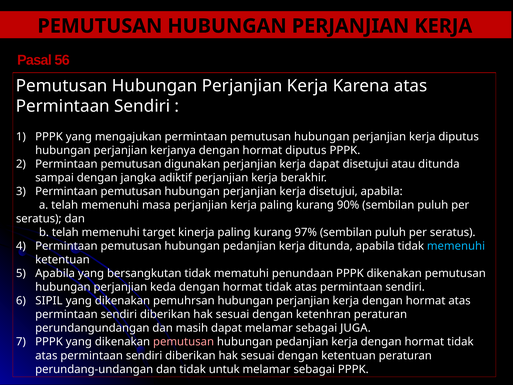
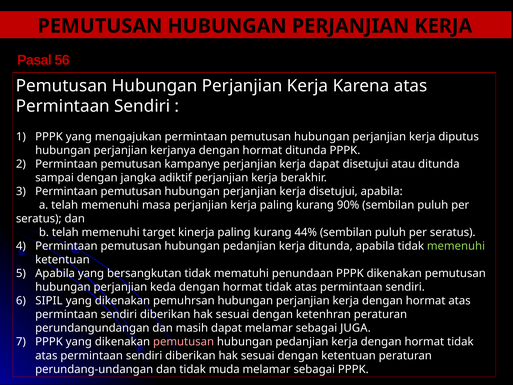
hormat diputus: diputus -> ditunda (306, 150)
digunakan: digunakan -> kampanye (192, 164)
97%: 97% -> 44% (306, 232)
memenuhi colour: light blue -> light green (456, 246)
untuk: untuk -> muda (224, 369)
